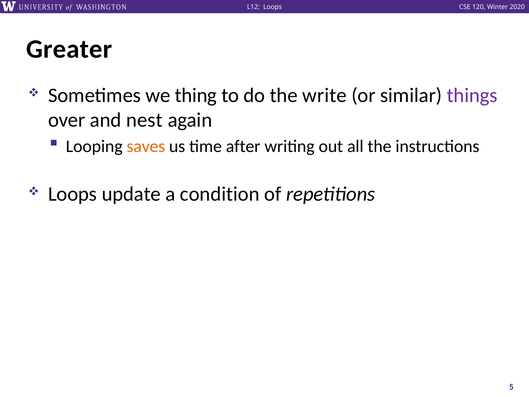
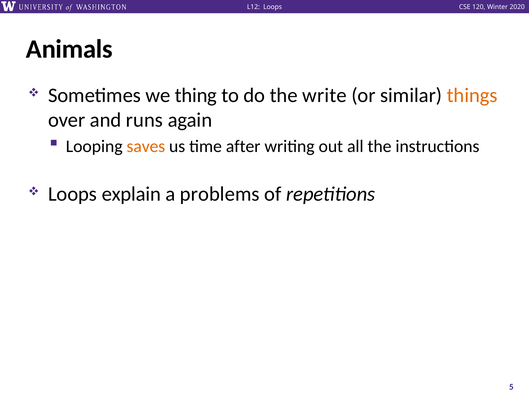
Greater: Greater -> Animals (69, 49)
things colour: purple -> orange (472, 95)
nest: nest -> runs (144, 120)
update: update -> explain (131, 194)
condition: condition -> problems (220, 194)
